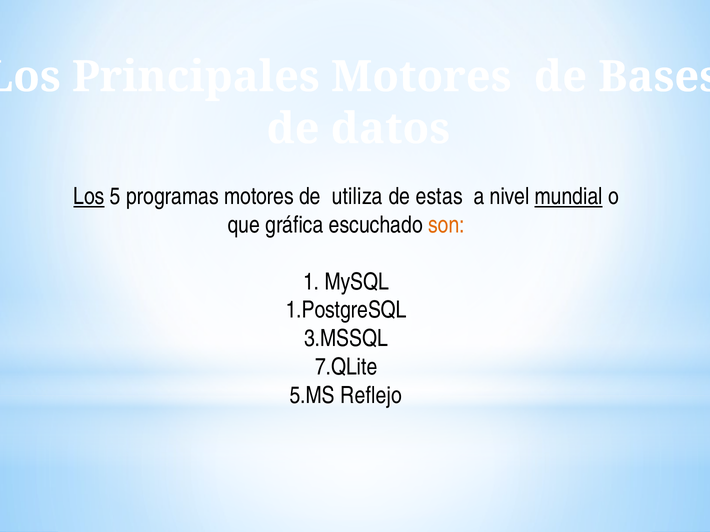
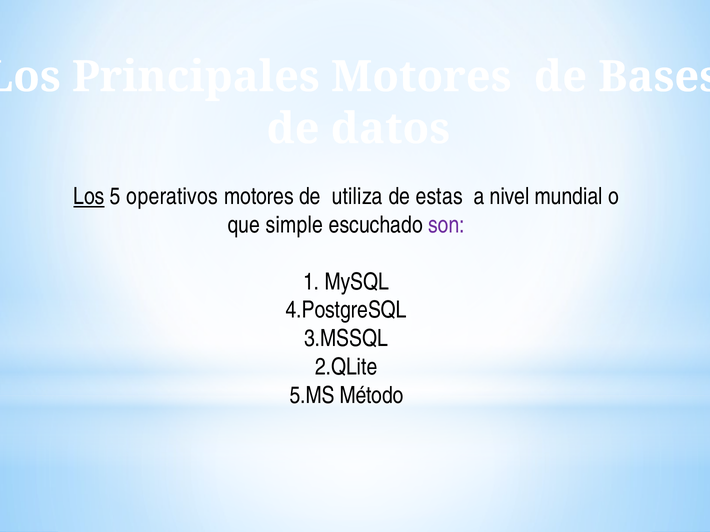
programas: programas -> operativos (172, 197)
mundial underline: present -> none (569, 197)
gráfica: gráfica -> simple (294, 225)
son colour: orange -> purple (447, 225)
1.PostgreSQL: 1.PostgreSQL -> 4.PostgreSQL (346, 310)
7.QLite: 7.QLite -> 2.QLite (346, 367)
Reflejo: Reflejo -> Método (372, 396)
